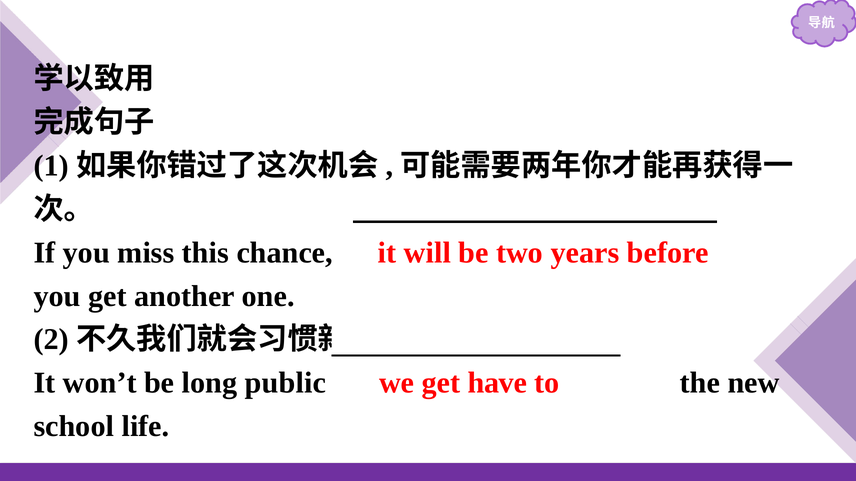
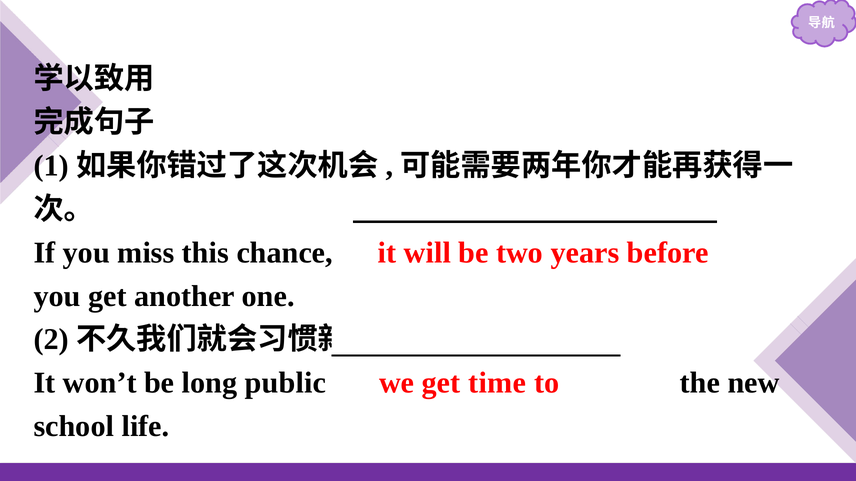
have: have -> time (497, 383)
